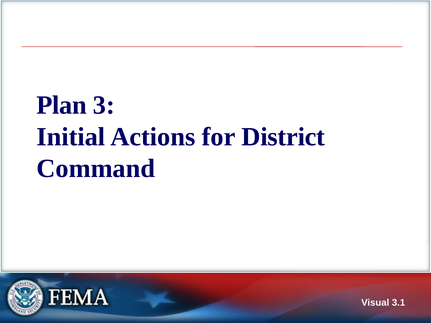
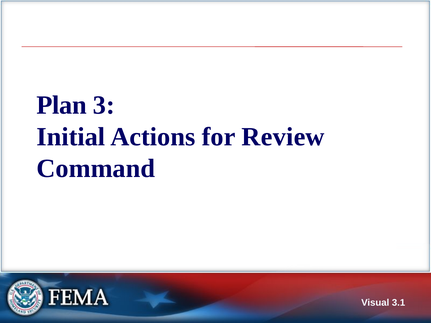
District: District -> Review (283, 137)
